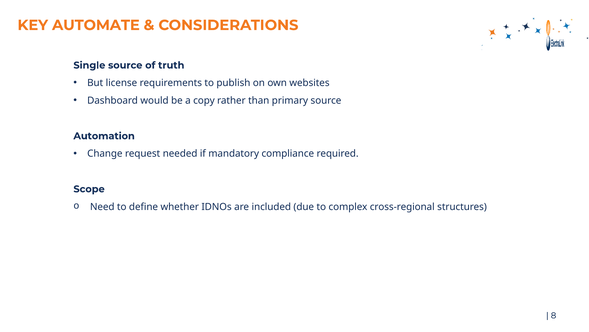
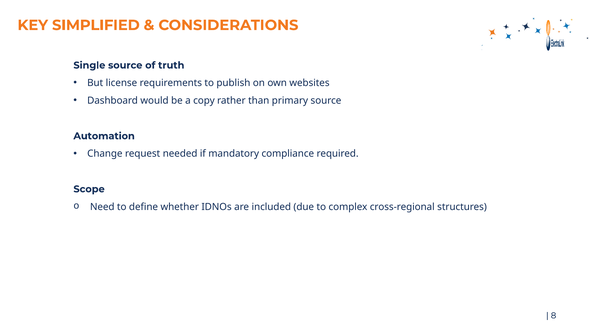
AUTOMATE: AUTOMATE -> SIMPLIFIED (96, 25)
